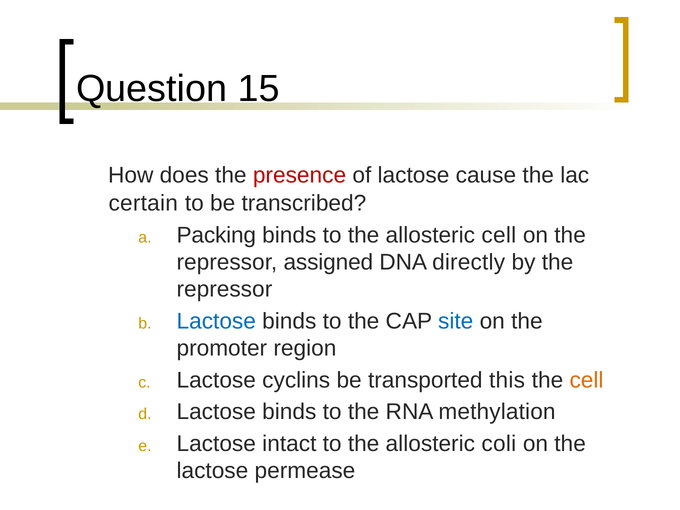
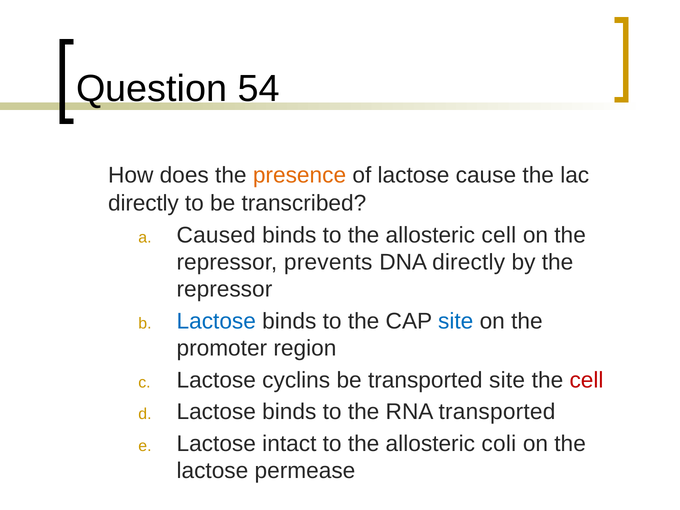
15: 15 -> 54 (259, 89)
presence colour: red -> orange (300, 175)
certain: certain -> directly (143, 203)
Packing: Packing -> Caused (216, 235)
assigned: assigned -> prevents (328, 262)
transported this: this -> site (507, 380)
cell colour: orange -> red (587, 380)
RNA methylation: methylation -> transported (497, 412)
